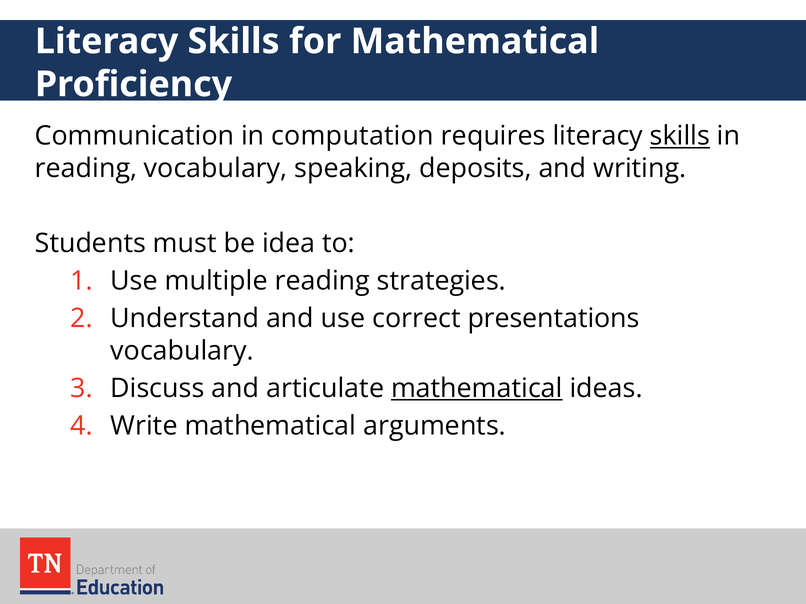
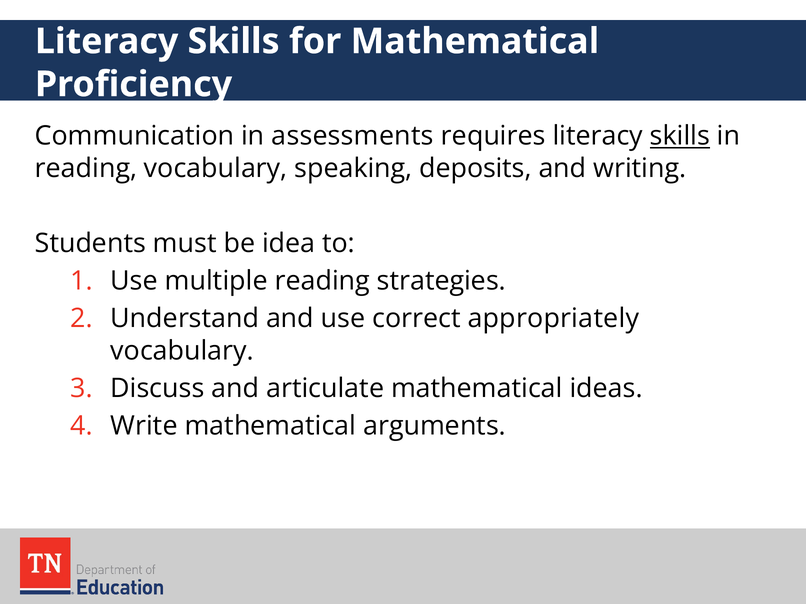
computation: computation -> assessments (353, 136)
presentations: presentations -> appropriately (553, 319)
mathematical underline: present -> none (477, 389)
